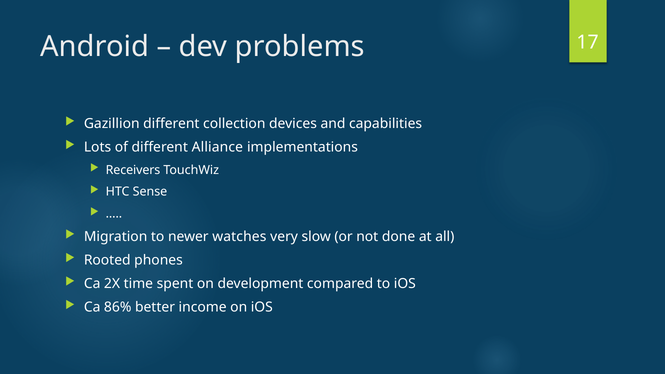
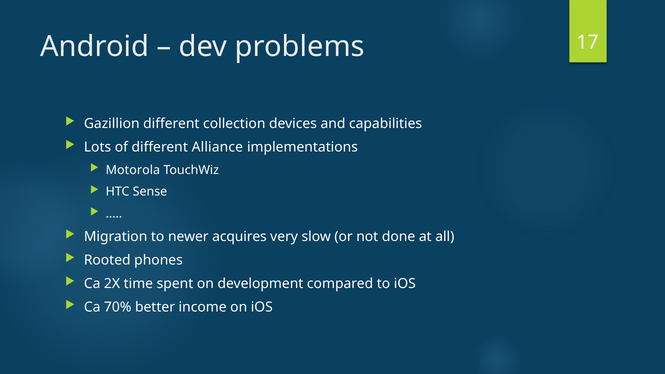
Receivers: Receivers -> Motorola (133, 170)
watches: watches -> acquires (239, 237)
86%: 86% -> 70% (118, 307)
